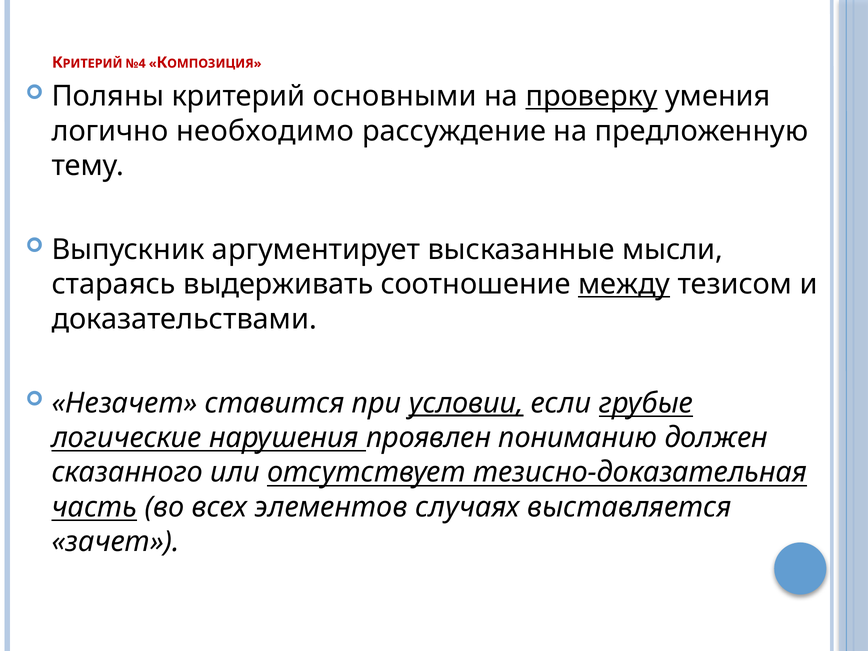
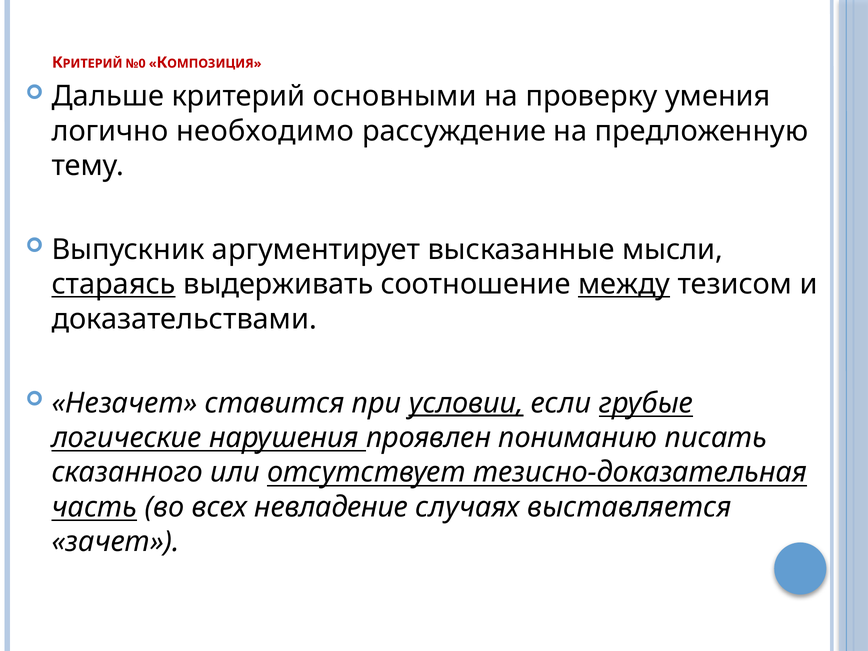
№4: №4 -> №0 (136, 64)
Поляны: Поляны -> Дальше (108, 96)
проверку underline: present -> none (592, 96)
стараясь underline: none -> present (114, 284)
должен: должен -> писать (716, 438)
элементов: элементов -> невладение (331, 507)
